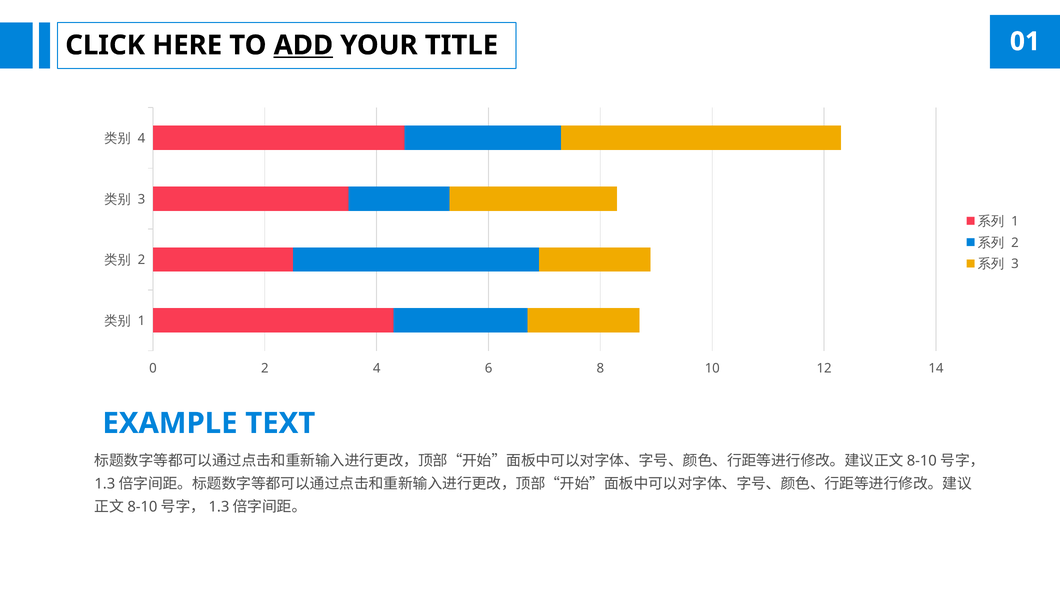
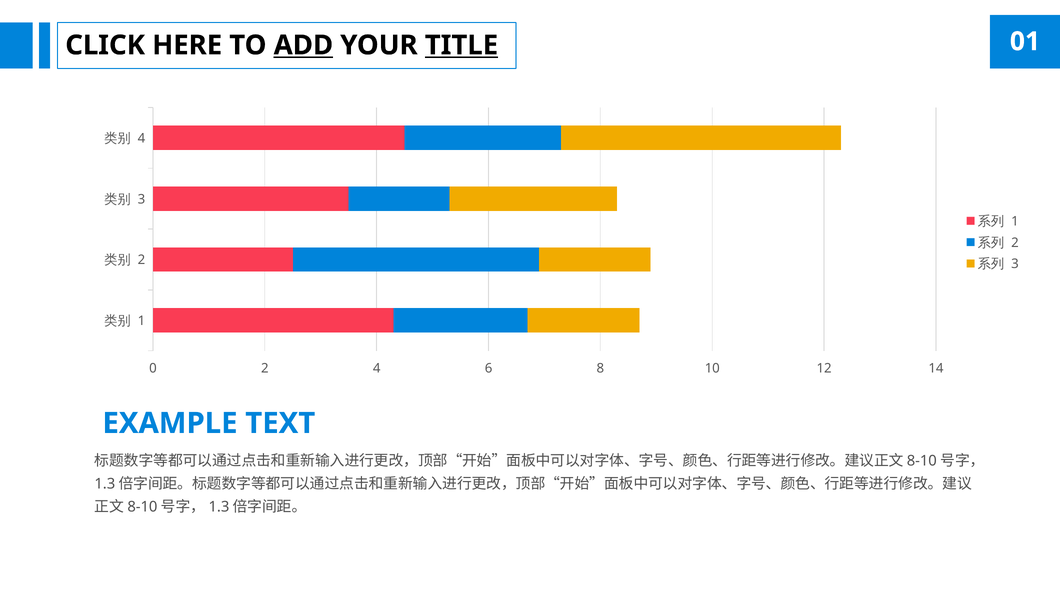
TITLE underline: none -> present (461, 45)
